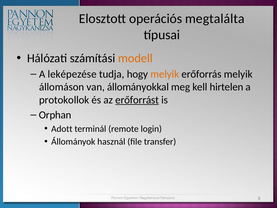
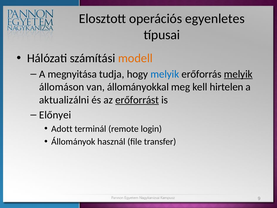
megtalálta: megtalálta -> egyenletes (215, 19)
leképezése: leképezése -> megnyitása (72, 74)
melyik colour: orange -> blue (165, 74)
melyik underline: none -> present (238, 74)
protokollok: protokollok -> aktualizálni (64, 100)
Orphan: Orphan -> Előnyei (55, 115)
